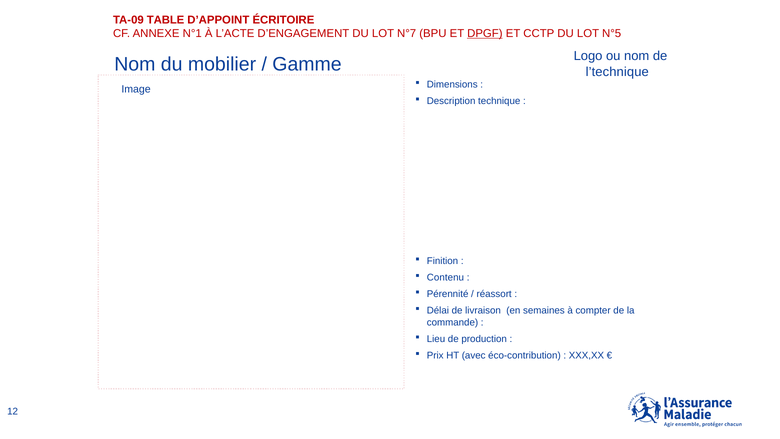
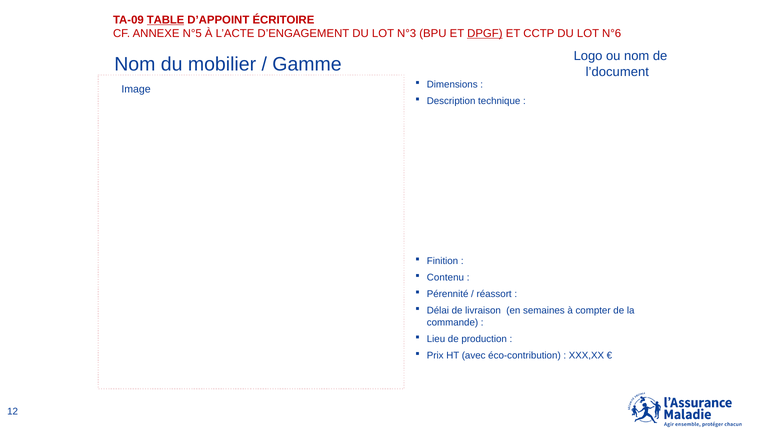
TABLE underline: none -> present (166, 20)
N°1: N°1 -> N°5 (192, 33)
N°7: N°7 -> N°3 (407, 33)
N°5: N°5 -> N°6 (612, 33)
l’technique: l’technique -> l’document (617, 72)
